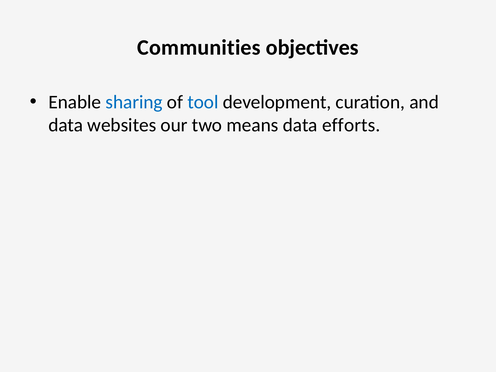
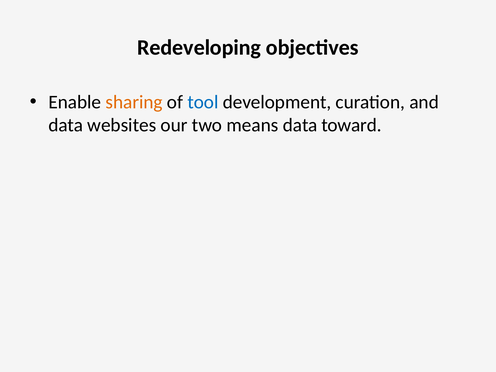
Communities: Communities -> Redeveloping (199, 47)
sharing colour: blue -> orange (134, 102)
efforts: efforts -> toward (351, 125)
